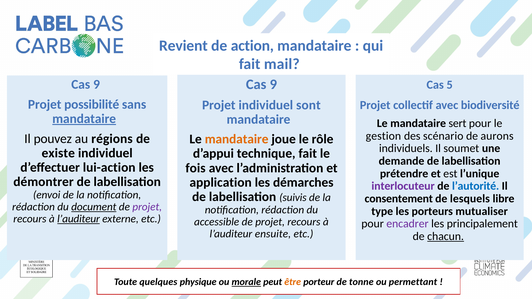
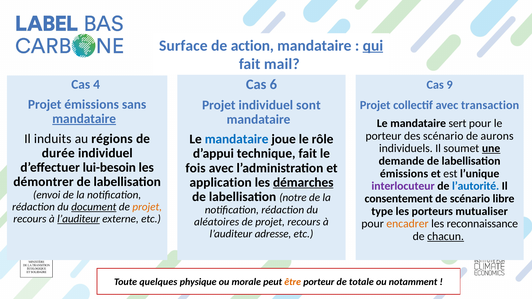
Revient: Revient -> Surface (183, 46)
qui underline: none -> present (373, 46)
9: 9 -> 6 (273, 85)
9: 9 -> 4 (97, 85)
5: 5 -> 9 (450, 85)
Projet possibilité: possibilité -> émissions (92, 104)
biodiversité: biodiversité -> transaction (490, 105)
gestion: gestion -> porteur (383, 136)
pouvez: pouvez -> induits (53, 139)
mandataire colour: orange -> blue (237, 139)
une underline: none -> present (491, 149)
existe: existe -> durée (58, 153)
lui-action: lui-action -> lui-besoin (109, 167)
prétendre: prétendre -> émissions (404, 174)
démarches underline: none -> present (303, 182)
suivis: suivis -> notre (293, 198)
de lesquels: lesquels -> scénario (470, 199)
projet colour: purple -> orange (147, 207)
accessible: accessible -> aléatoires (217, 222)
encadrer colour: purple -> orange (407, 224)
principalement: principalement -> reconnaissance (482, 224)
ensuite: ensuite -> adresse (273, 234)
morale underline: present -> none (246, 282)
tonne: tonne -> totale (361, 282)
permettant: permettant -> notamment (413, 282)
